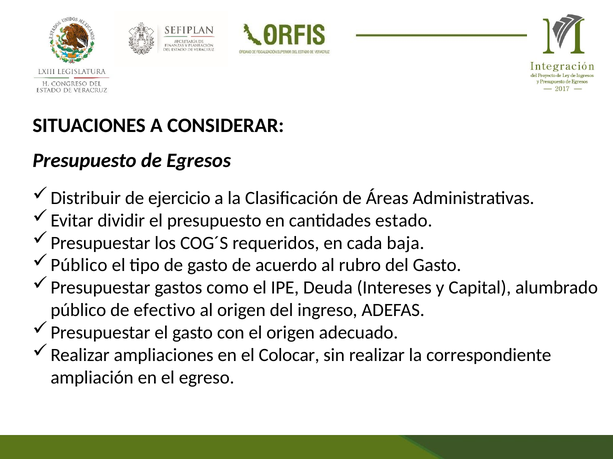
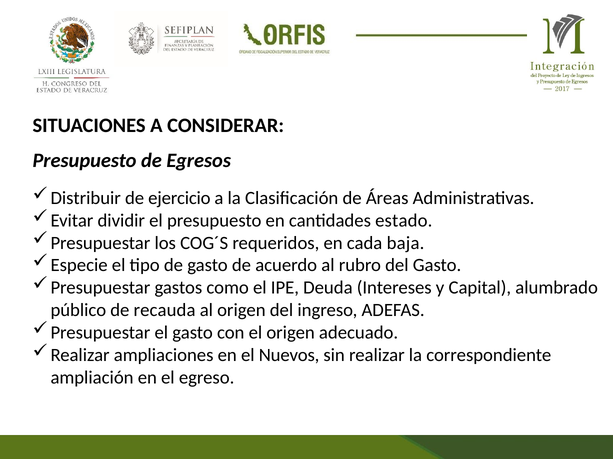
Público: Público -> Especie (79, 266)
efectivo: efectivo -> recauda (165, 311)
Colocar: Colocar -> Nuevos (289, 356)
